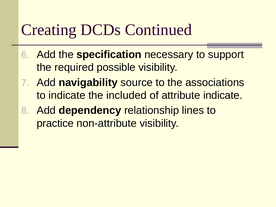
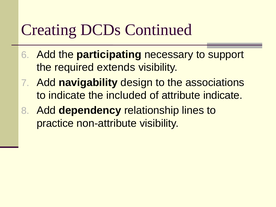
specification: specification -> participating (109, 55)
possible: possible -> extends (116, 67)
source: source -> design (137, 82)
